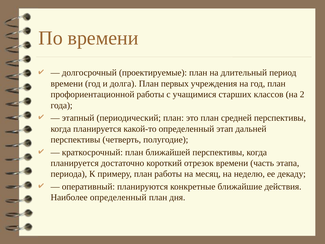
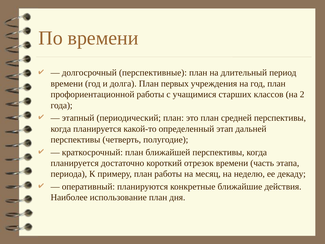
проектируемые: проектируемые -> перспективные (153, 73)
Наиболее определенный: определенный -> использование (118, 197)
